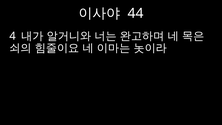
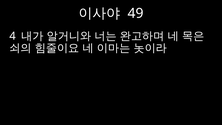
44: 44 -> 49 (136, 13)
